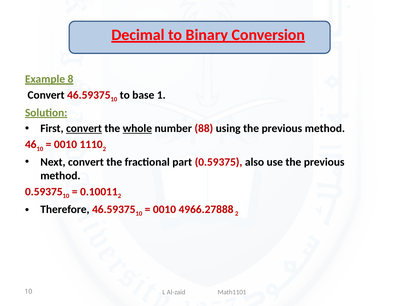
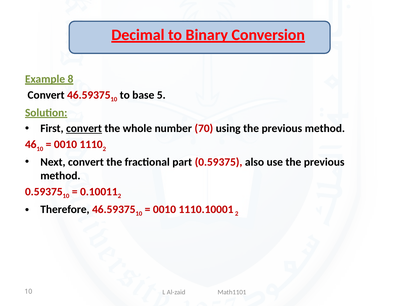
1: 1 -> 5 (161, 95)
whole underline: present -> none (137, 129)
88: 88 -> 70 (204, 129)
4966.27888: 4966.27888 -> 1110.10001 (206, 210)
